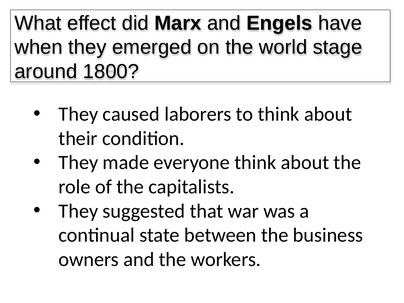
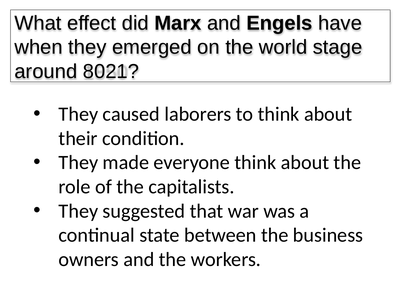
1800: 1800 -> 8021 (111, 71)
